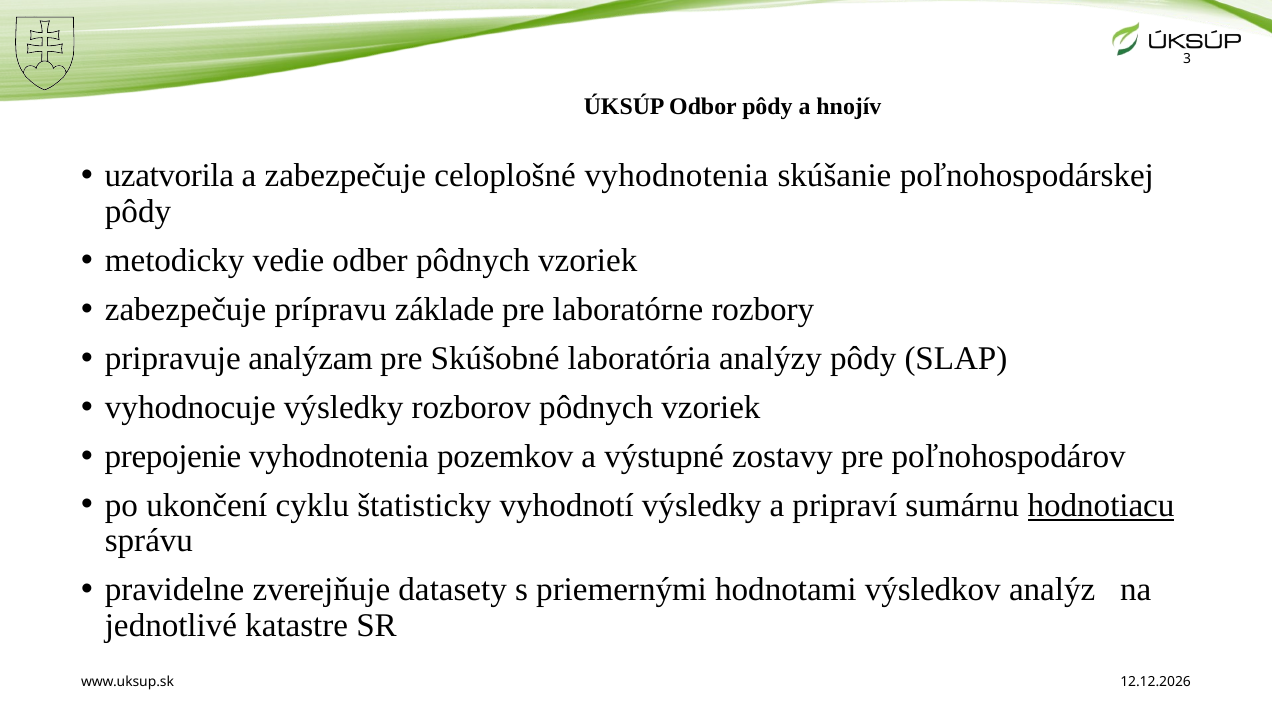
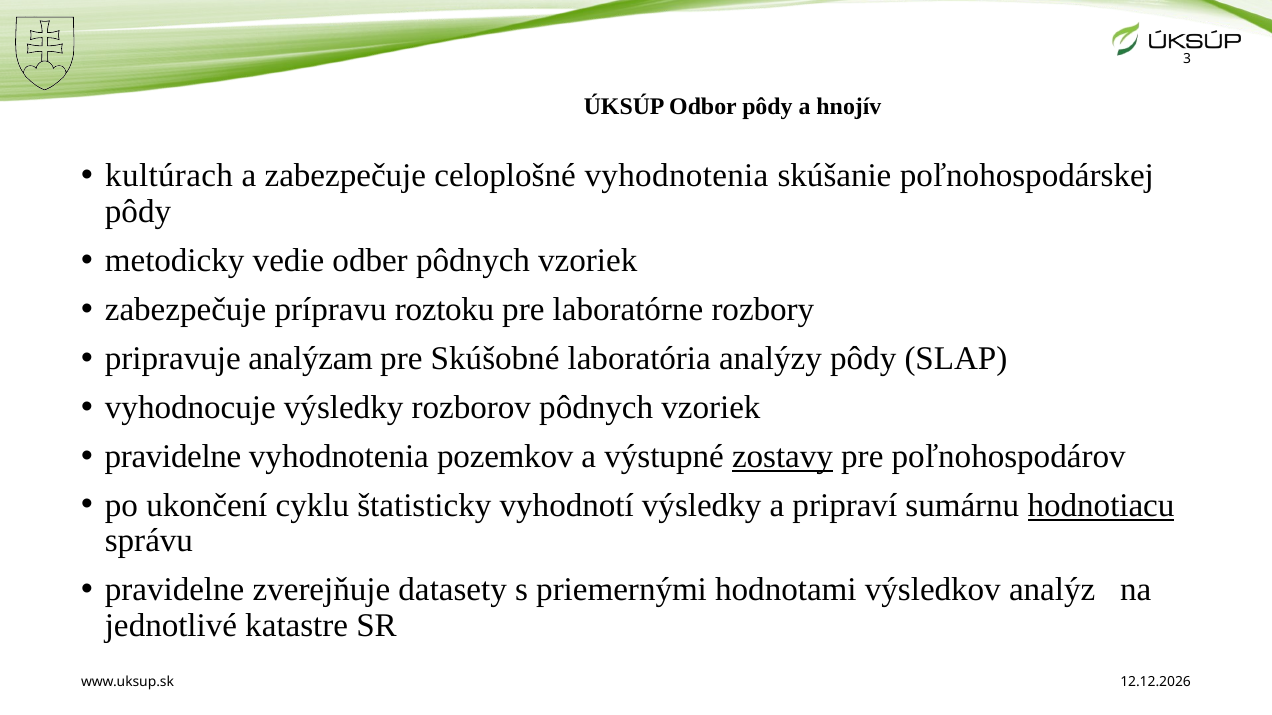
uzatvorila: uzatvorila -> kultúrach (169, 176)
základe: základe -> roztoku (445, 310)
prepojenie: prepojenie -> pravidelne (173, 457)
zostavy underline: none -> present (782, 457)
